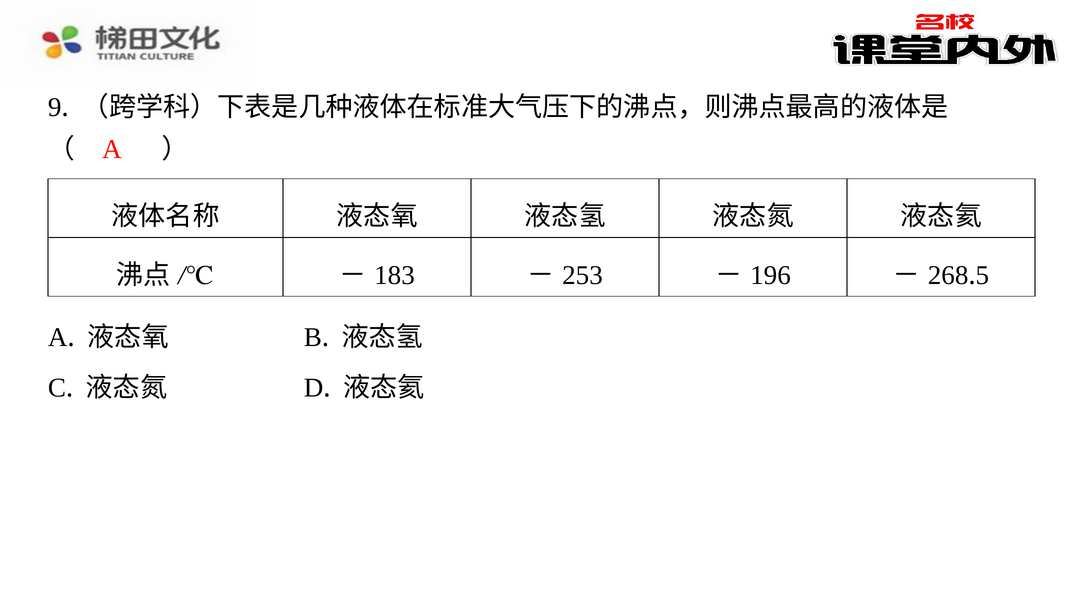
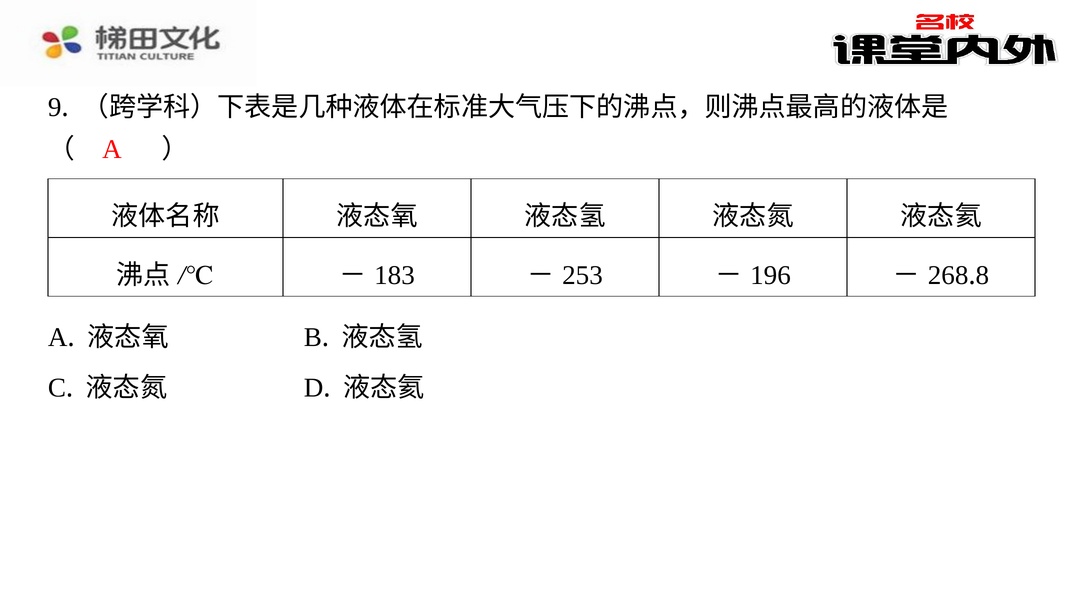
5: 5 -> 8 (982, 275)
